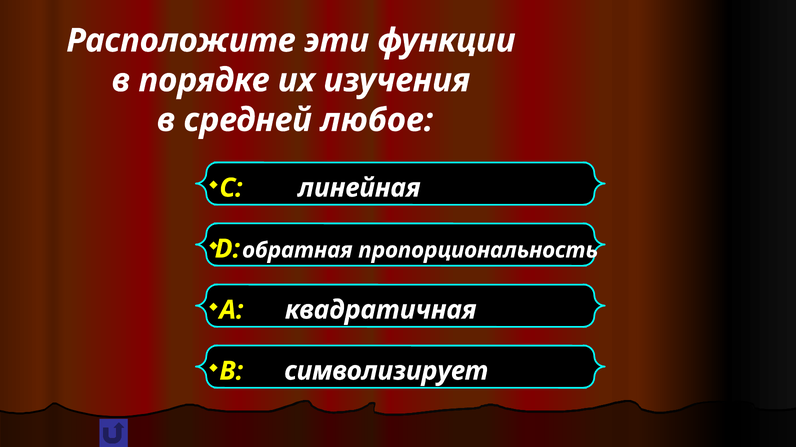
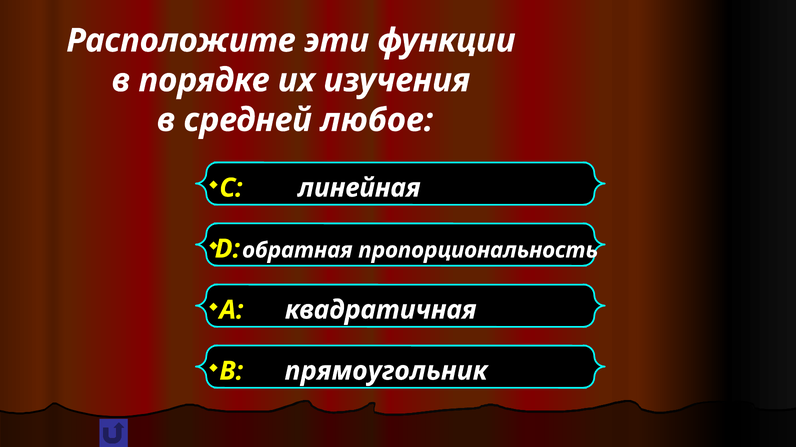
символизирует: символизирует -> прямоугольник (386, 372)
